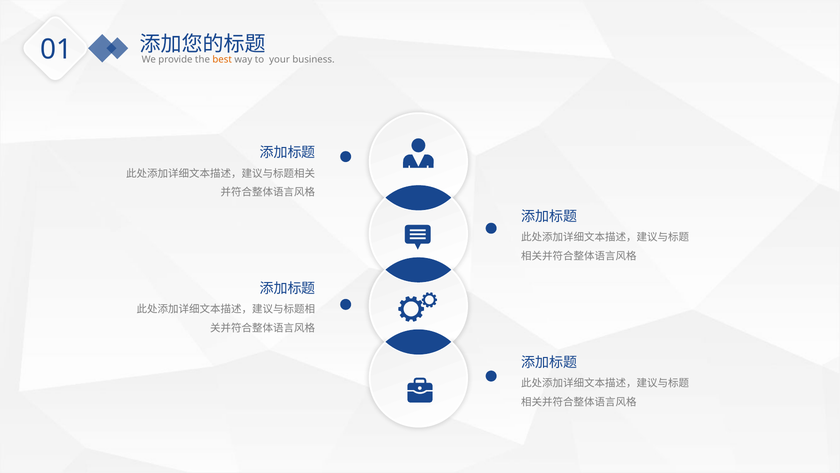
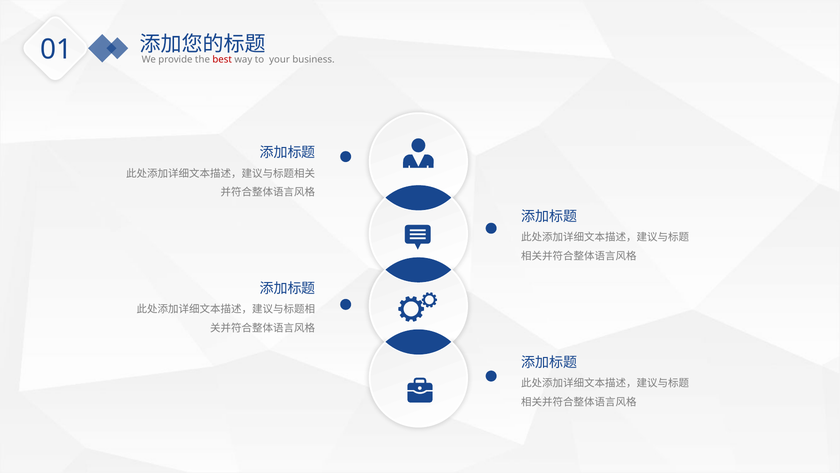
best colour: orange -> red (222, 59)
